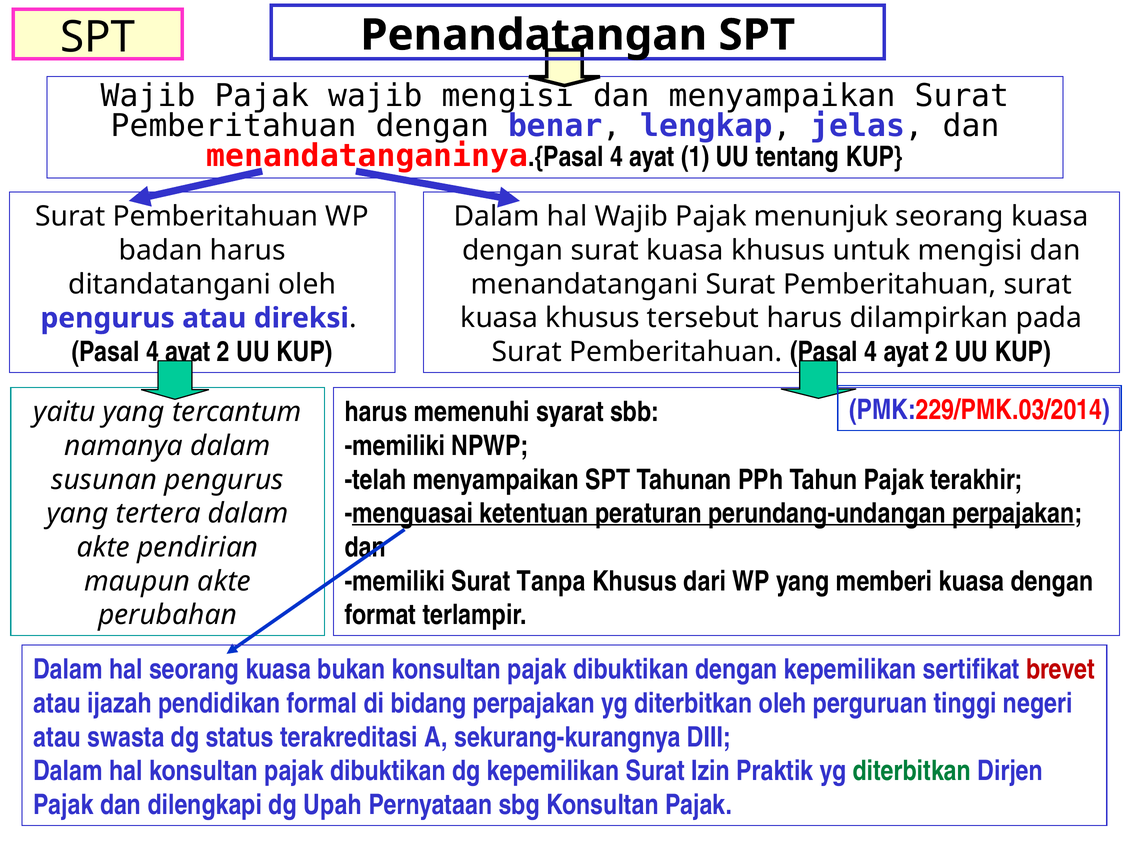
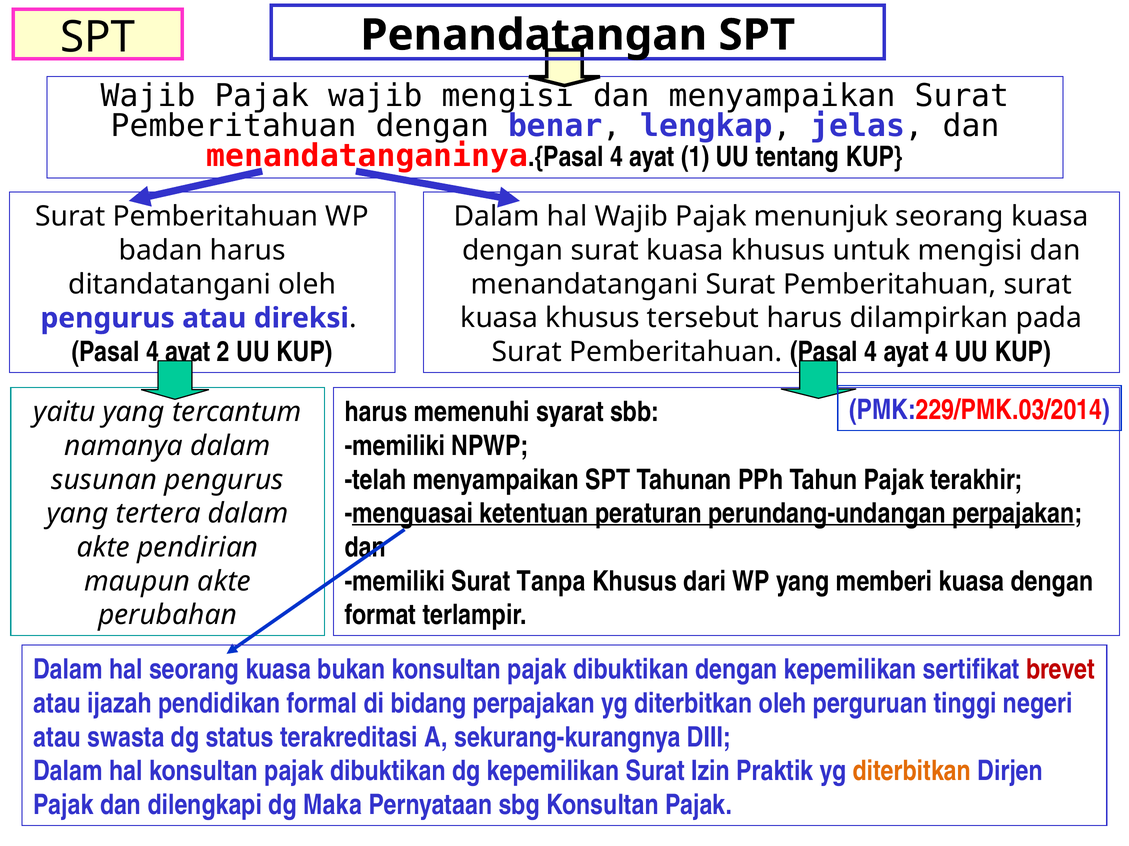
2: 2 -> 4 (942, 352)
diterbitkan colour: green -> orange (912, 772)
Upah: Upah -> Maka (333, 806)
